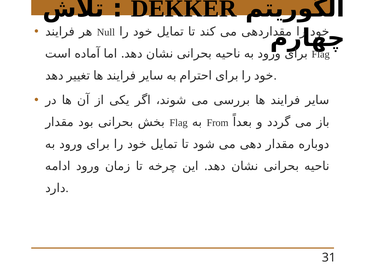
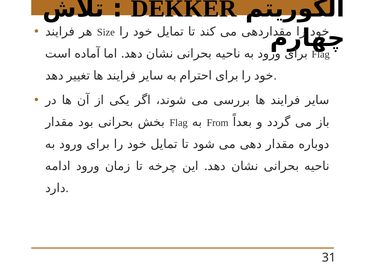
Null: Null -> Size (106, 32)
